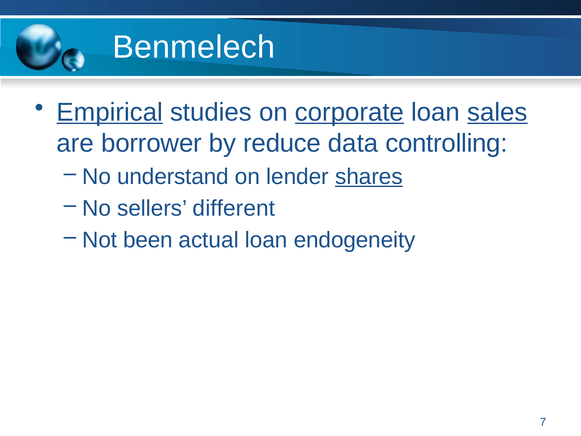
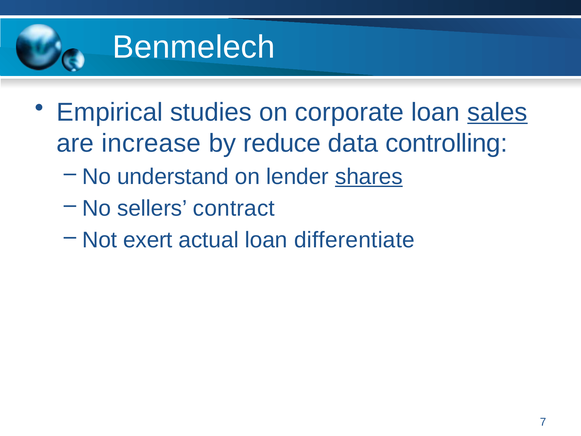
Empirical underline: present -> none (110, 112)
corporate underline: present -> none (349, 112)
borrower: borrower -> increase (151, 143)
different: different -> contract (234, 208)
been: been -> exert (148, 240)
endogeneity: endogeneity -> differentiate (354, 240)
